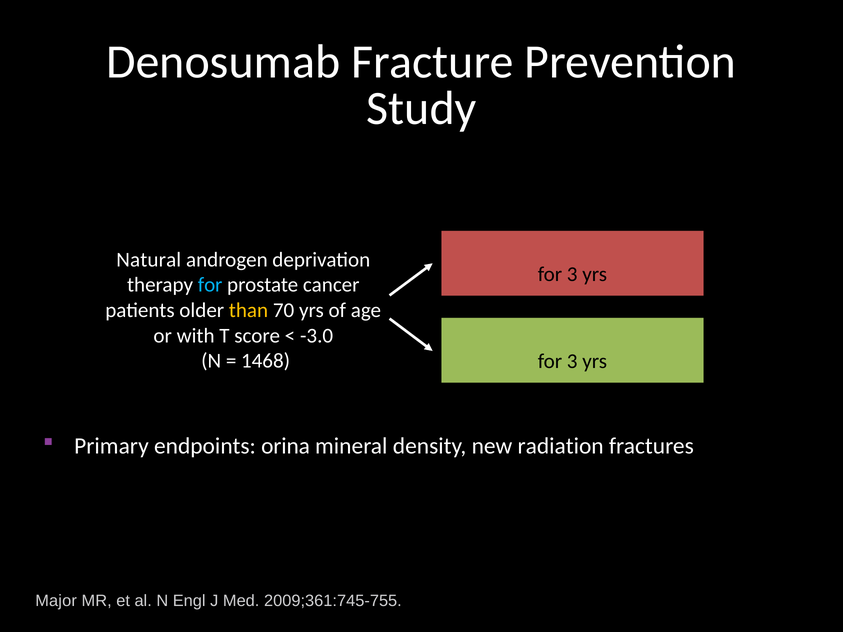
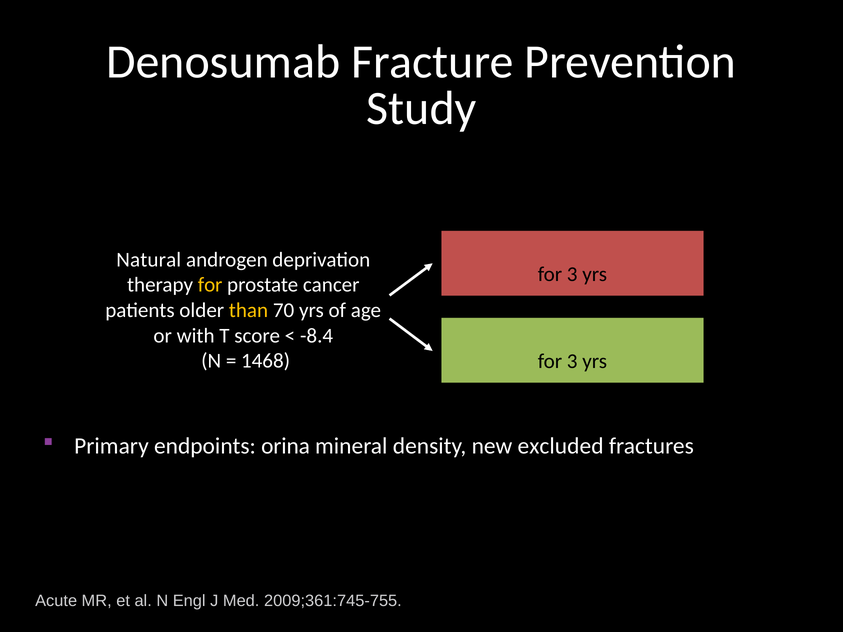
for colour: light blue -> yellow (210, 285)
-3.0: -3.0 -> -8.4 (317, 336)
radiation: radiation -> excluded (561, 446)
Major: Major -> Acute (56, 601)
